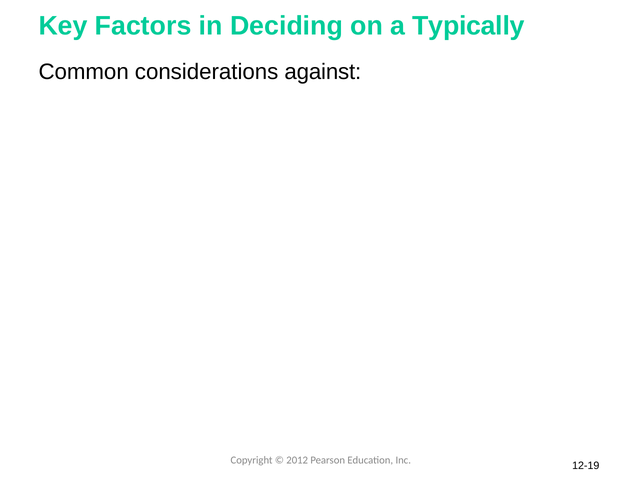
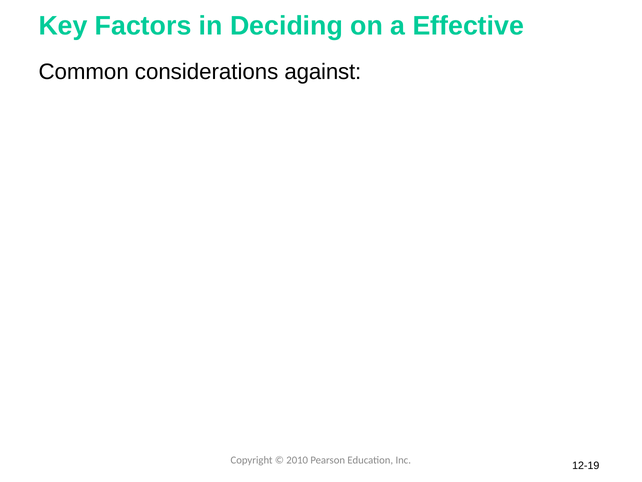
Typically: Typically -> Effective (468, 26)
2012: 2012 -> 2010 (297, 460)
